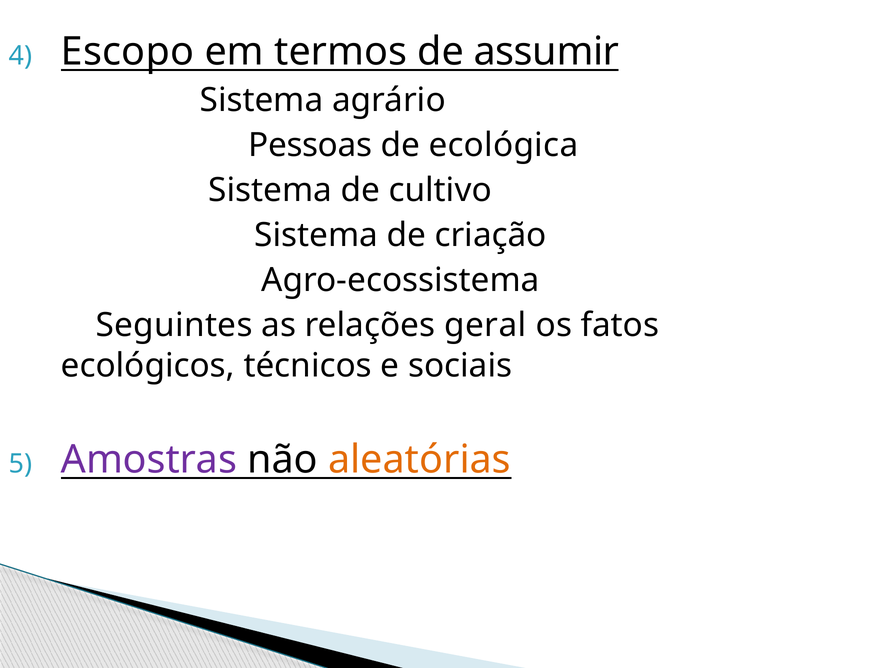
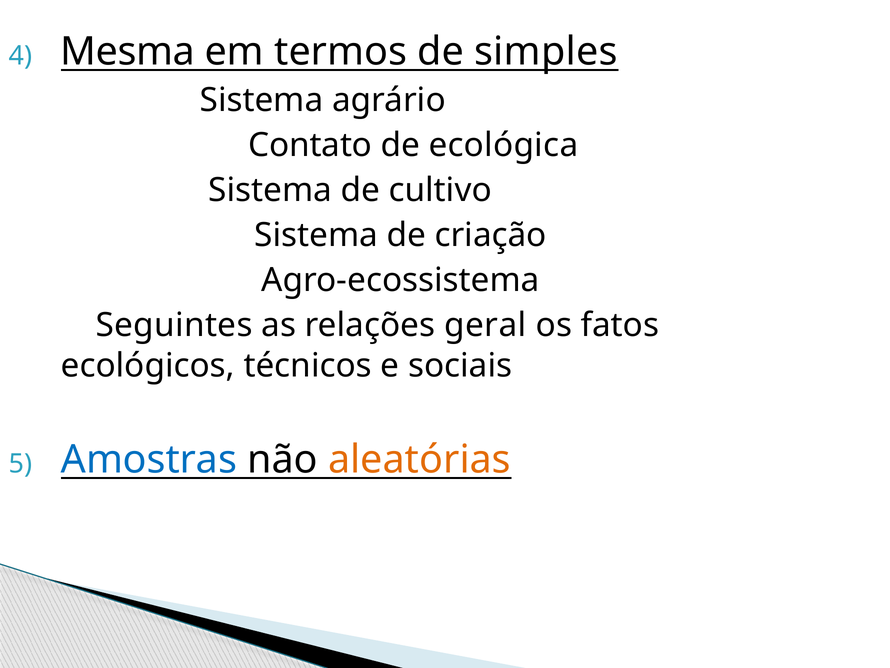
Escopo: Escopo -> Mesma (128, 52)
assumir: assumir -> simples (546, 52)
Pessoas: Pessoas -> Contato (310, 145)
Amostras colour: purple -> blue (149, 459)
